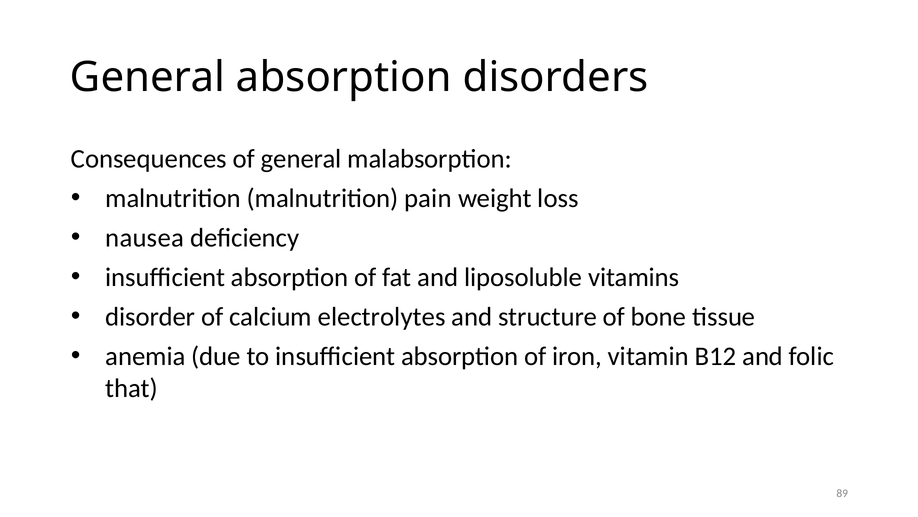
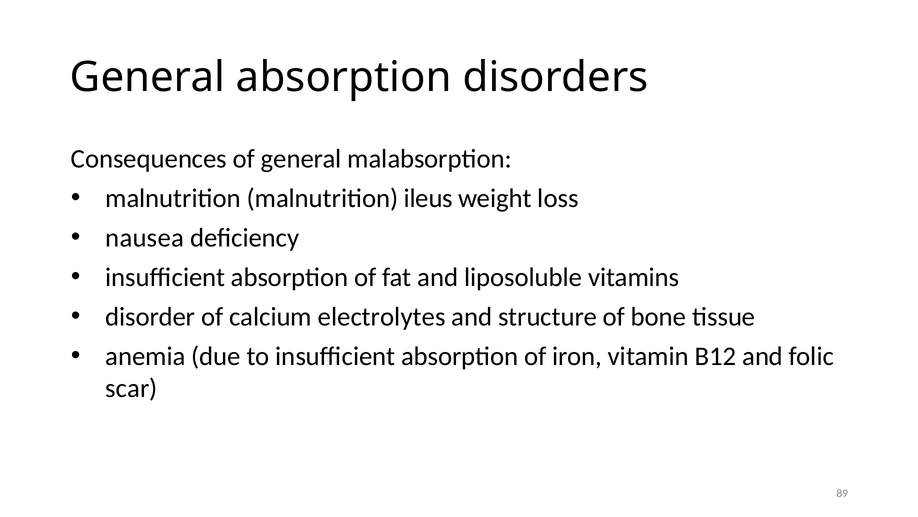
pain: pain -> ileus (428, 198)
that: that -> scar (131, 388)
